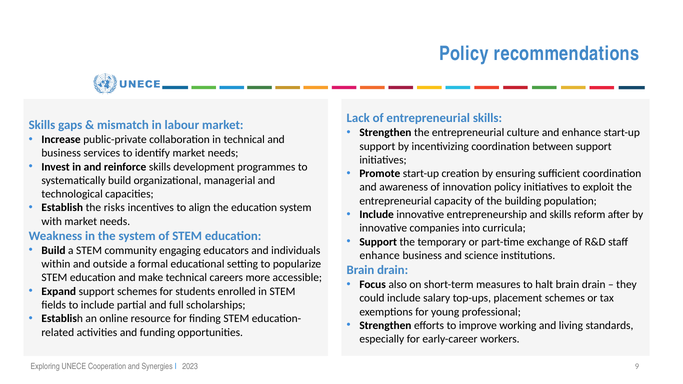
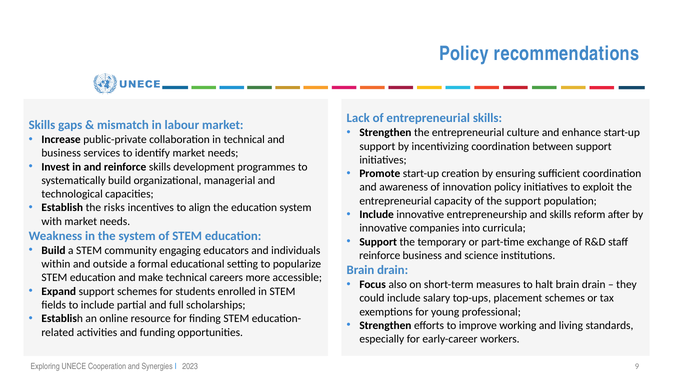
the building: building -> support (523, 201)
enhance: enhance -> reinforce (380, 256)
